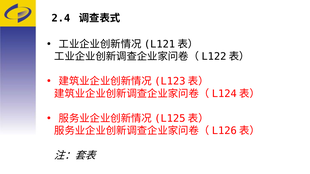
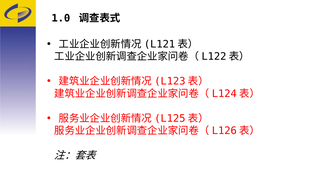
2.4: 2.4 -> 1.0 (61, 18)
